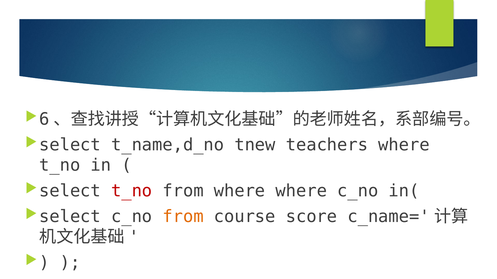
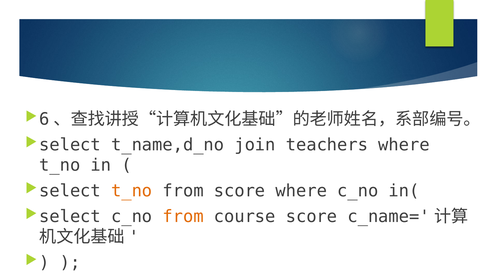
tnew: tnew -> join (255, 145)
t_no colour: red -> orange (132, 191)
from where: where -> score (240, 191)
